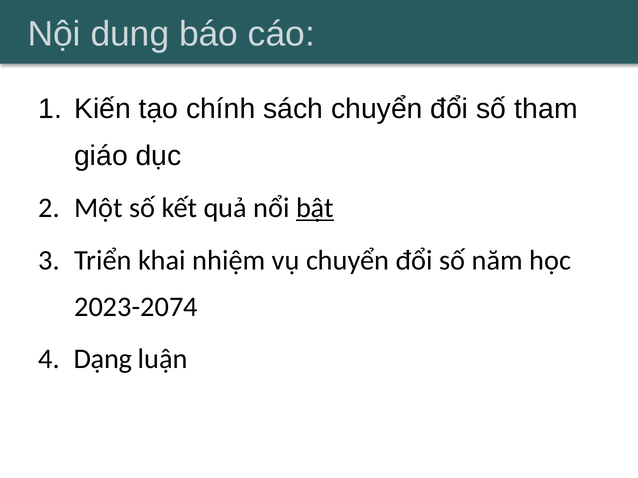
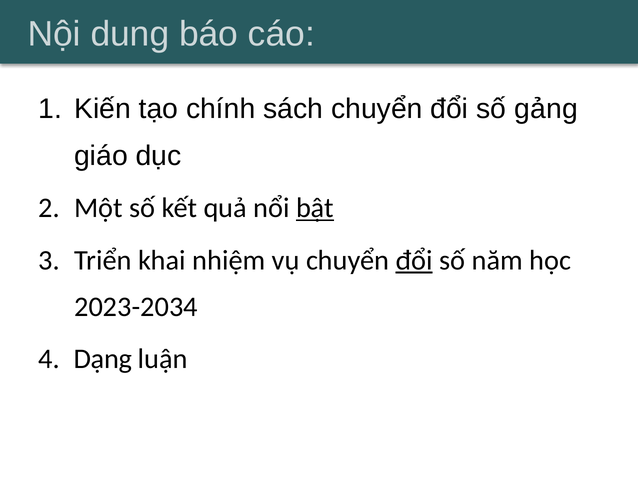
tham: tham -> gảng (546, 109)
đổi underline: none -> present (414, 261)
2023-2074: 2023-2074 -> 2023-2034 (136, 307)
